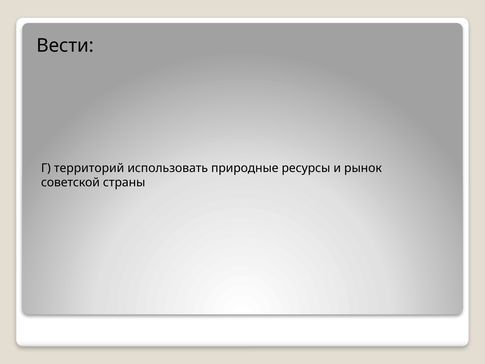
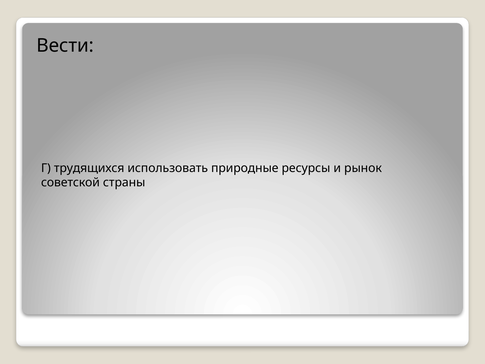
территорий: территорий -> трудящихся (89, 168)
